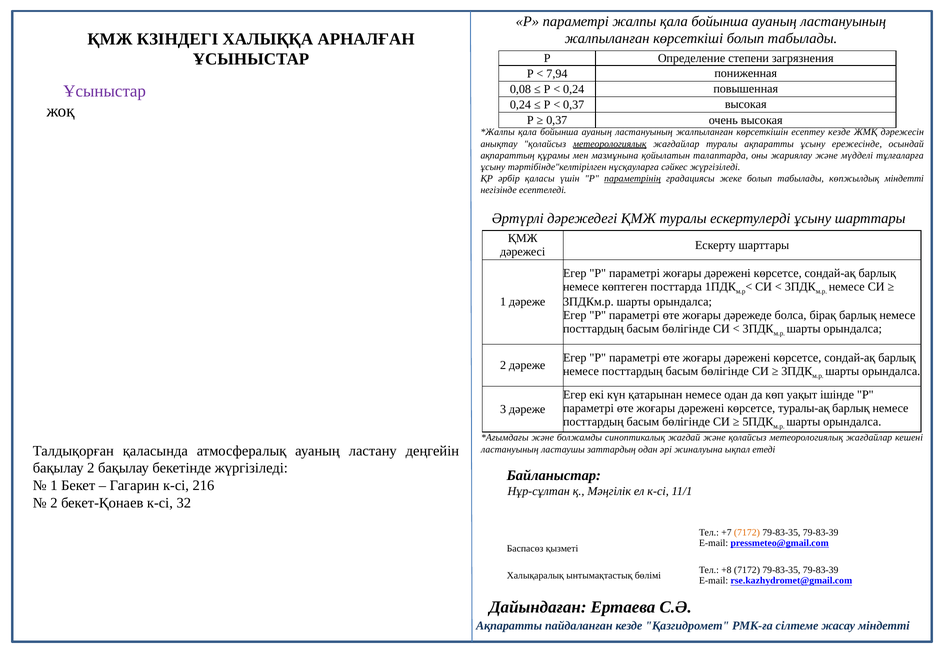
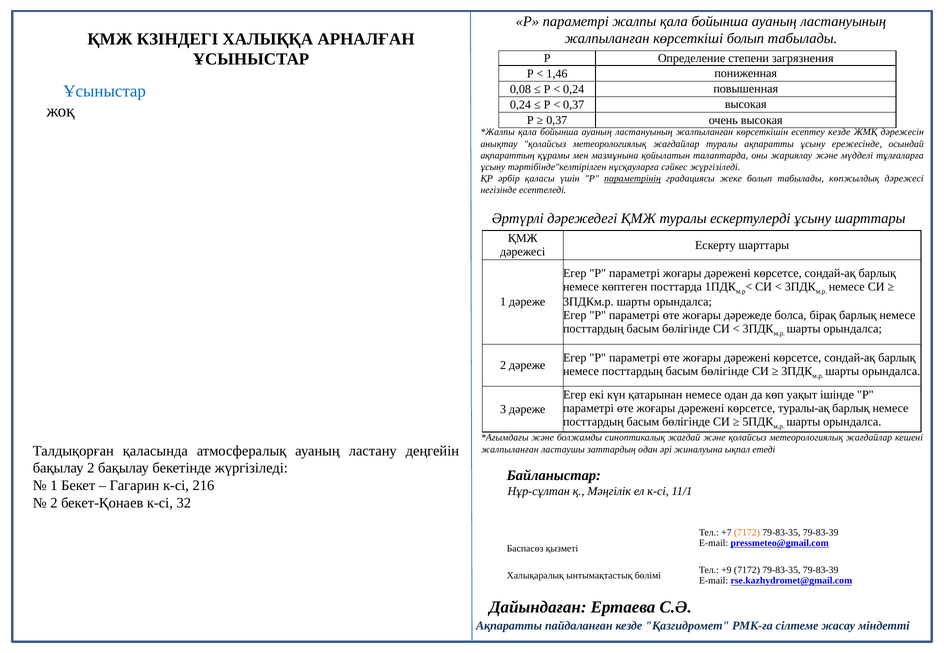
7,94: 7,94 -> 1,46 (557, 74)
Ұсыныстар colour: purple -> blue (105, 91)
метеорологиялық underline: present -> none (610, 144)
көпжылдық міндетті: міндетті -> дәрежесі (904, 179)
ластануының: ластануының -> жалпыланған (510, 450)
+8: +8 -> +9 (726, 571)
